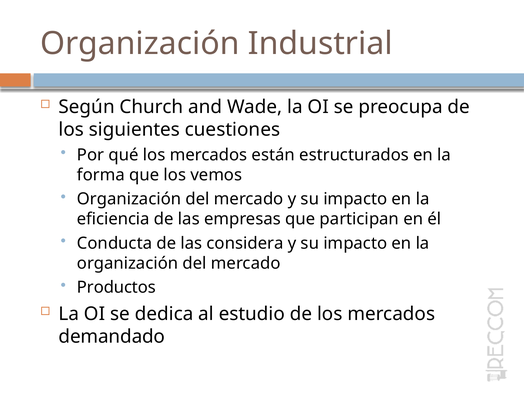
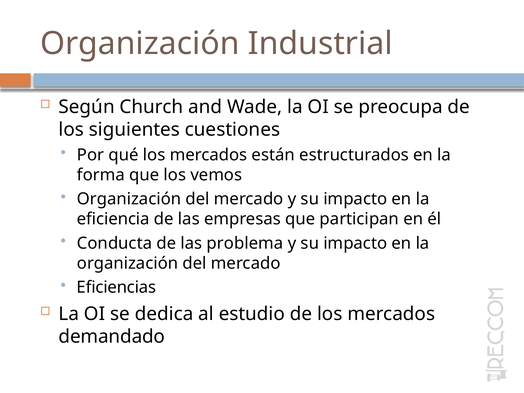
considera: considera -> problema (245, 243)
Productos: Productos -> Eficiencias (116, 287)
